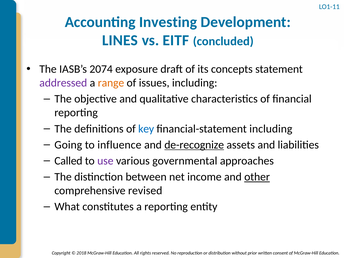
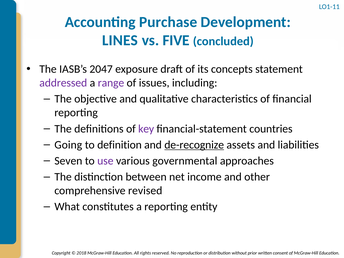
Investing: Investing -> Purchase (168, 22)
EITF: EITF -> FIVE (176, 40)
2074: 2074 -> 2047 (101, 69)
range colour: orange -> purple (111, 83)
key colour: blue -> purple (146, 129)
financial-statement including: including -> countries (271, 129)
influence: influence -> definition (119, 145)
Called: Called -> Seven (68, 161)
other underline: present -> none (257, 177)
